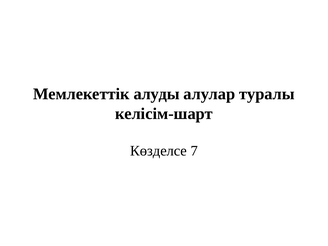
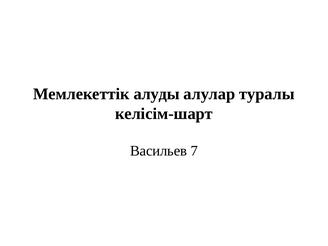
Көзделсе: Көзделсе -> Васильев (159, 151)
